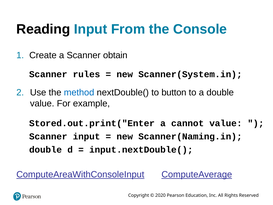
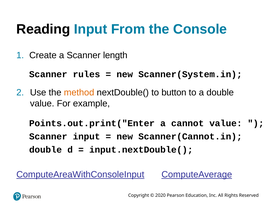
obtain: obtain -> length (115, 55)
method colour: blue -> orange (79, 92)
Stored.out.print("Enter: Stored.out.print("Enter -> Points.out.print("Enter (92, 123)
Scanner(Naming.in: Scanner(Naming.in -> Scanner(Cannot.in (190, 136)
